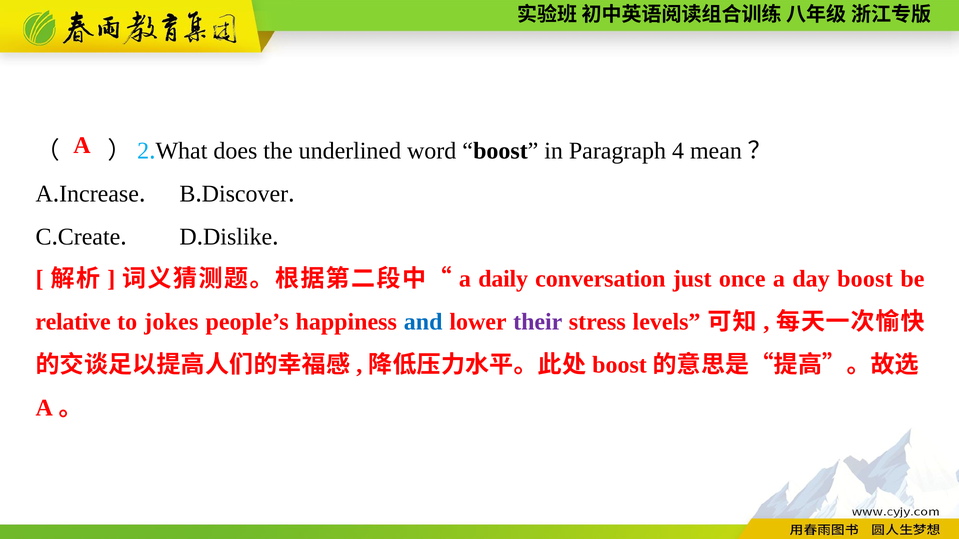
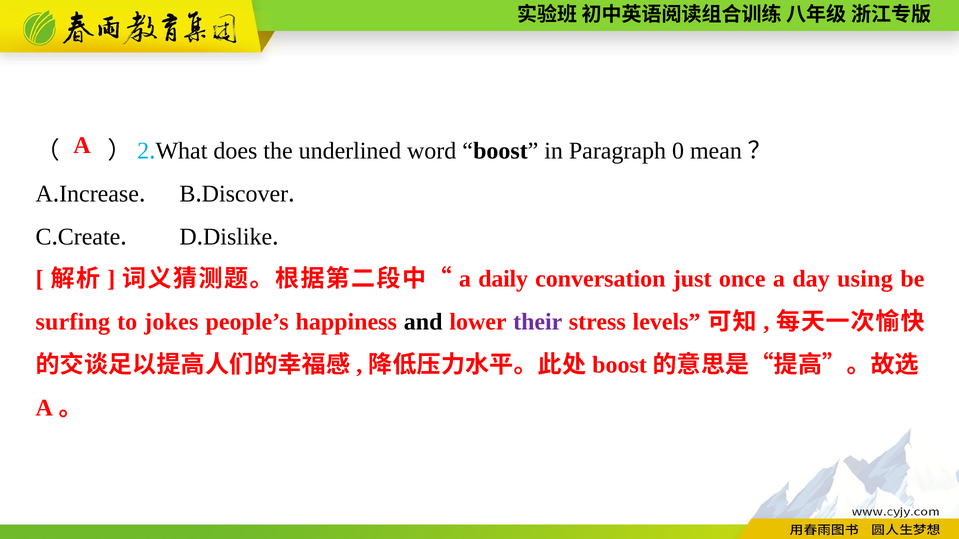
4: 4 -> 0 (678, 151)
day boost: boost -> using (865, 279)
relative: relative -> surfing (73, 322)
and colour: blue -> black (423, 322)
